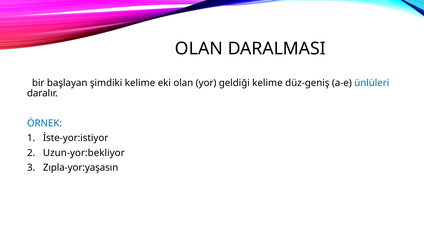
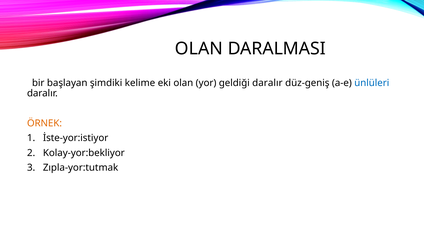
geldiği kelime: kelime -> daralır (267, 83)
ÖRNEK colour: blue -> orange (44, 123)
Uzun-yor:bekliyor: Uzun-yor:bekliyor -> Kolay-yor:bekliyor (84, 153)
Zıpla-yor:yaşasın: Zıpla-yor:yaşasın -> Zıpla-yor:tutmak (81, 168)
